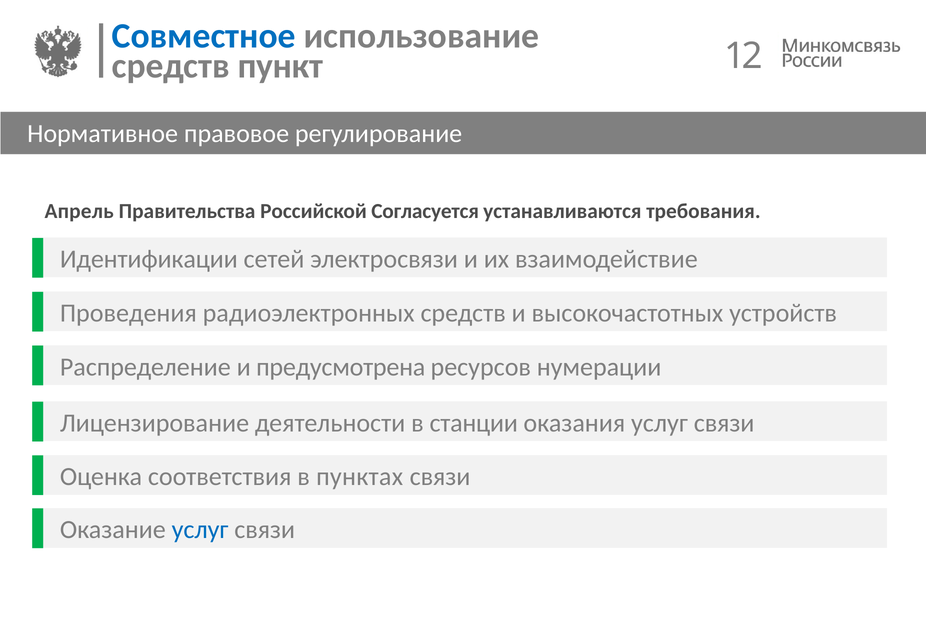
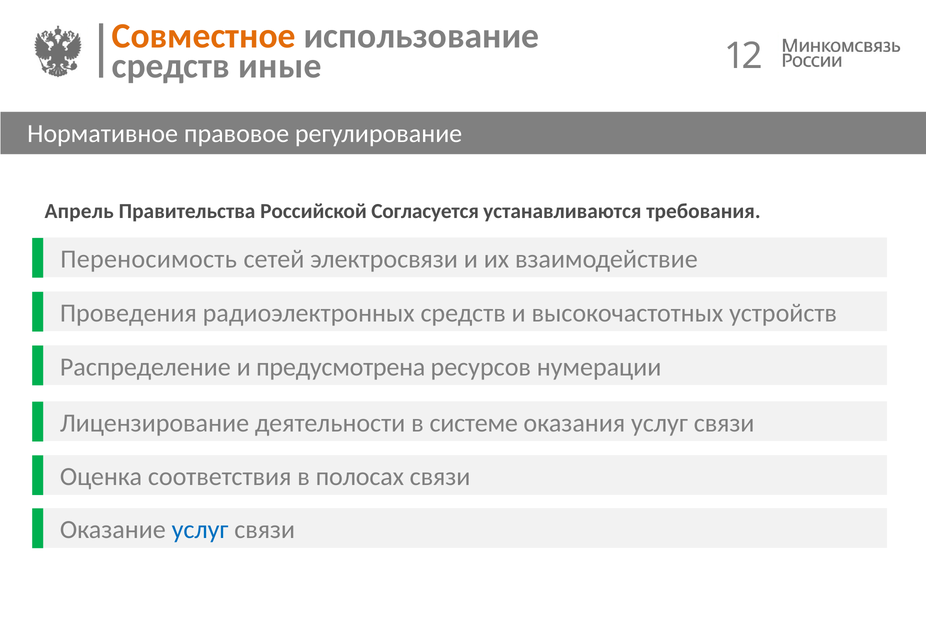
Совместное colour: blue -> orange (204, 36)
пункт: пункт -> иные (280, 66)
Идентификации: Идентификации -> Переносимость (149, 259)
станции: станции -> системе (474, 423)
пунктах: пунктах -> полосах (360, 477)
